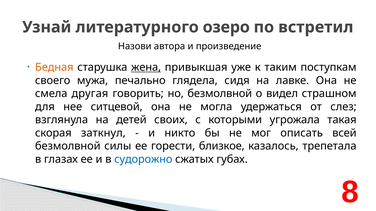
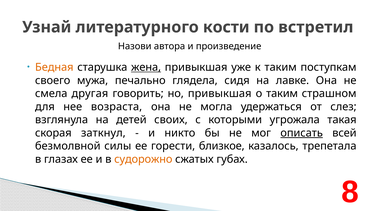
озеро: озеро -> кости (226, 27)
но безмолвной: безмолвной -> привыкшая (220, 94)
о видел: видел -> таким (282, 94)
ситцевой: ситцевой -> возраста (117, 107)
описать underline: none -> present (302, 133)
судорожно colour: blue -> orange (143, 160)
